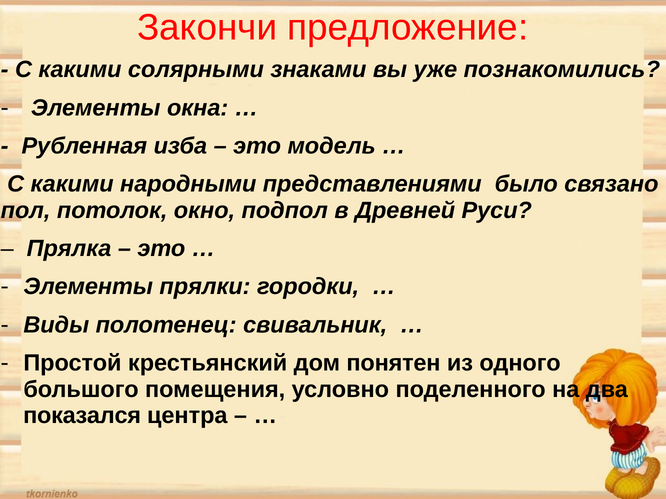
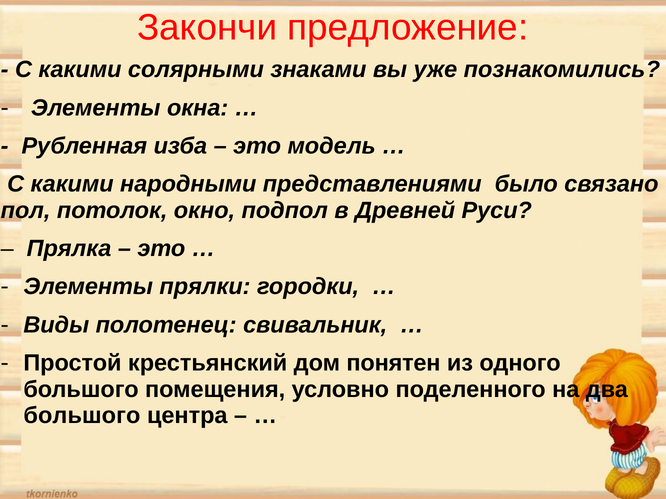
показался: показался -> большого (82, 416)
